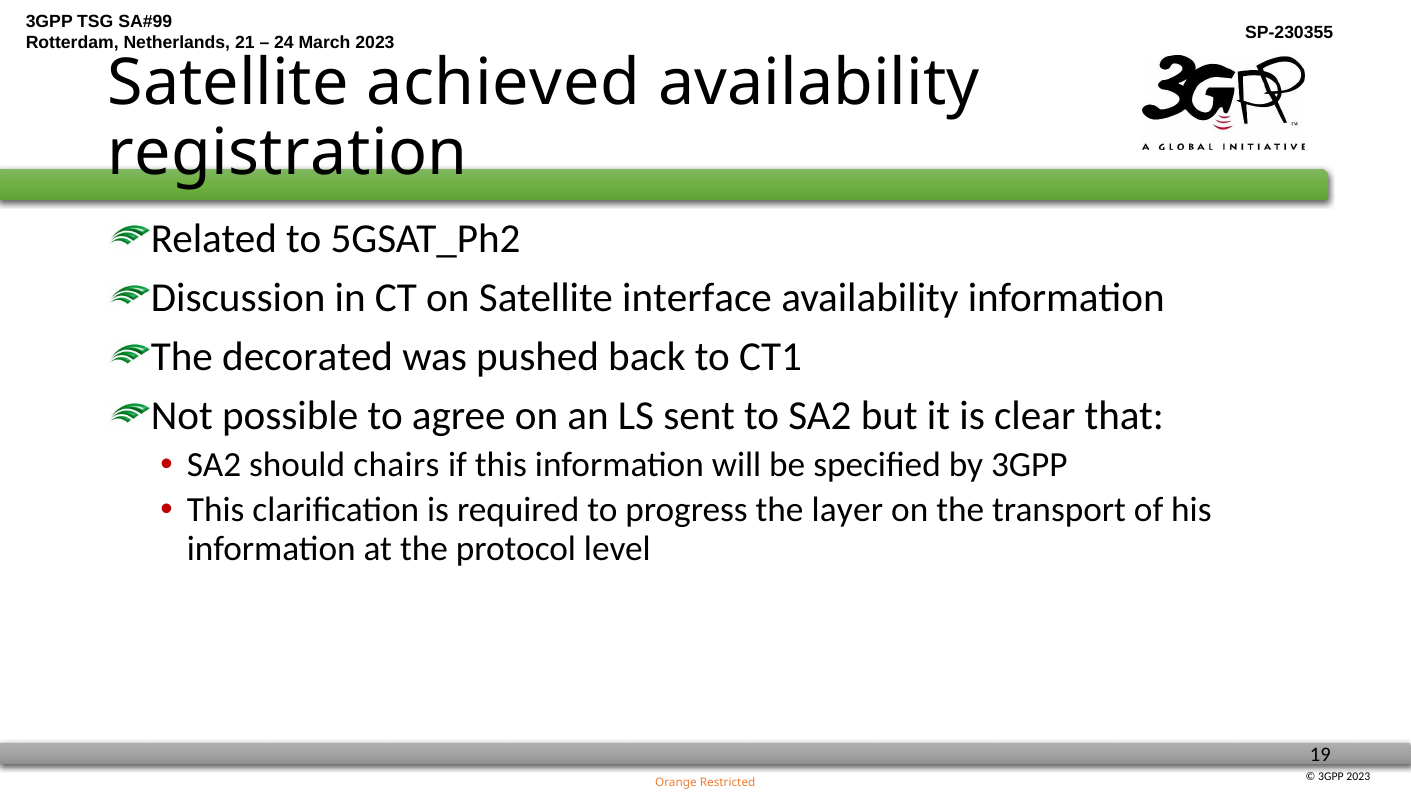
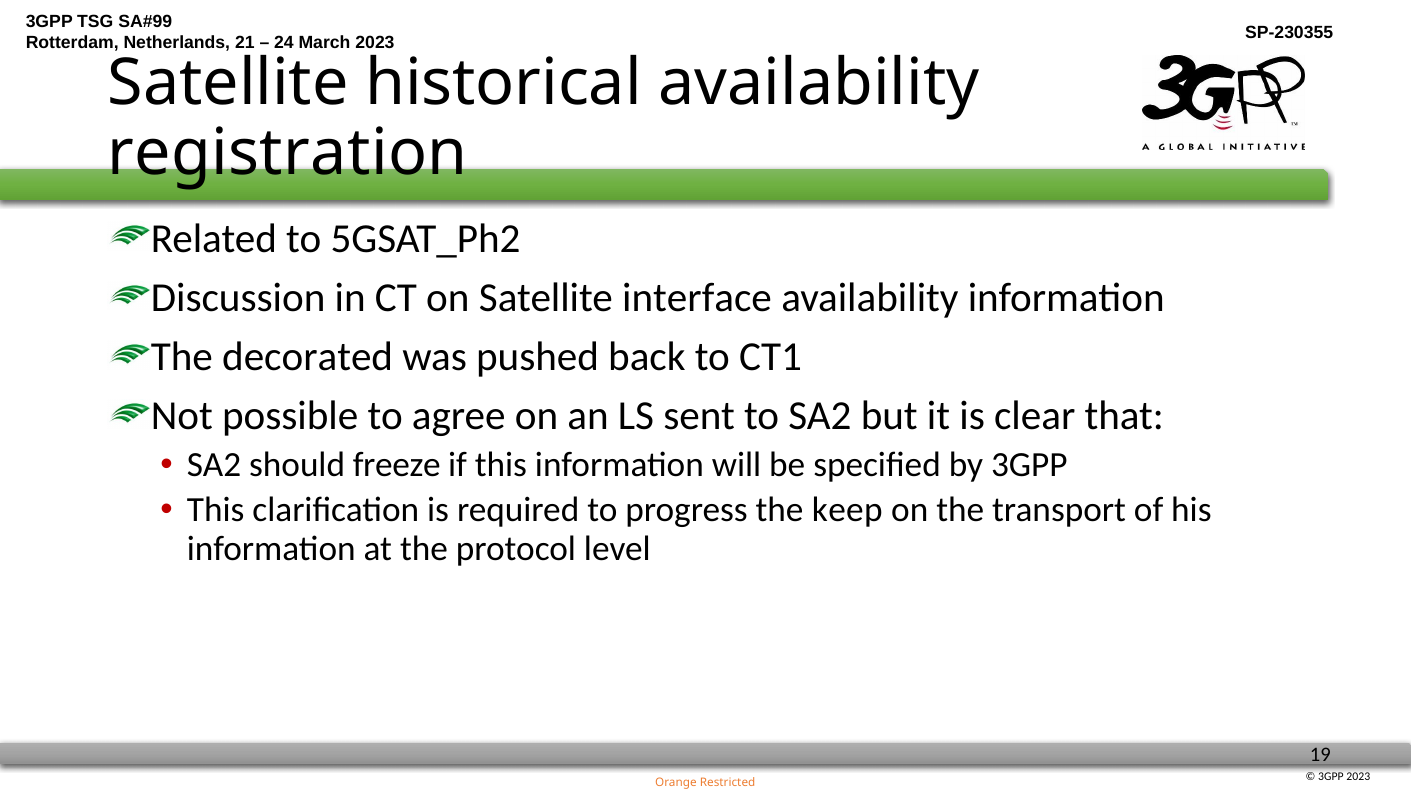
achieved: achieved -> historical (504, 84)
chairs: chairs -> freeze (397, 465)
layer: layer -> keep (847, 510)
